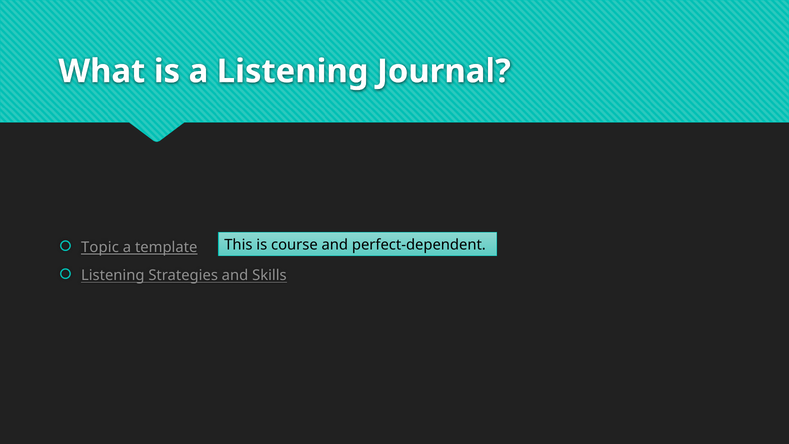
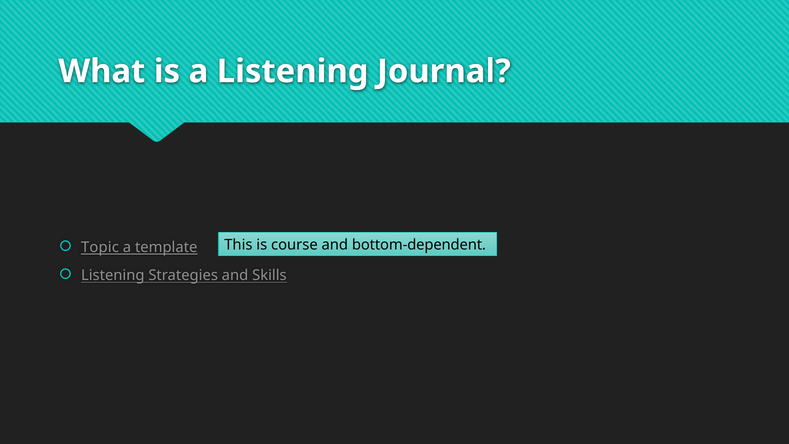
perfect-dependent: perfect-dependent -> bottom-dependent (419, 245)
